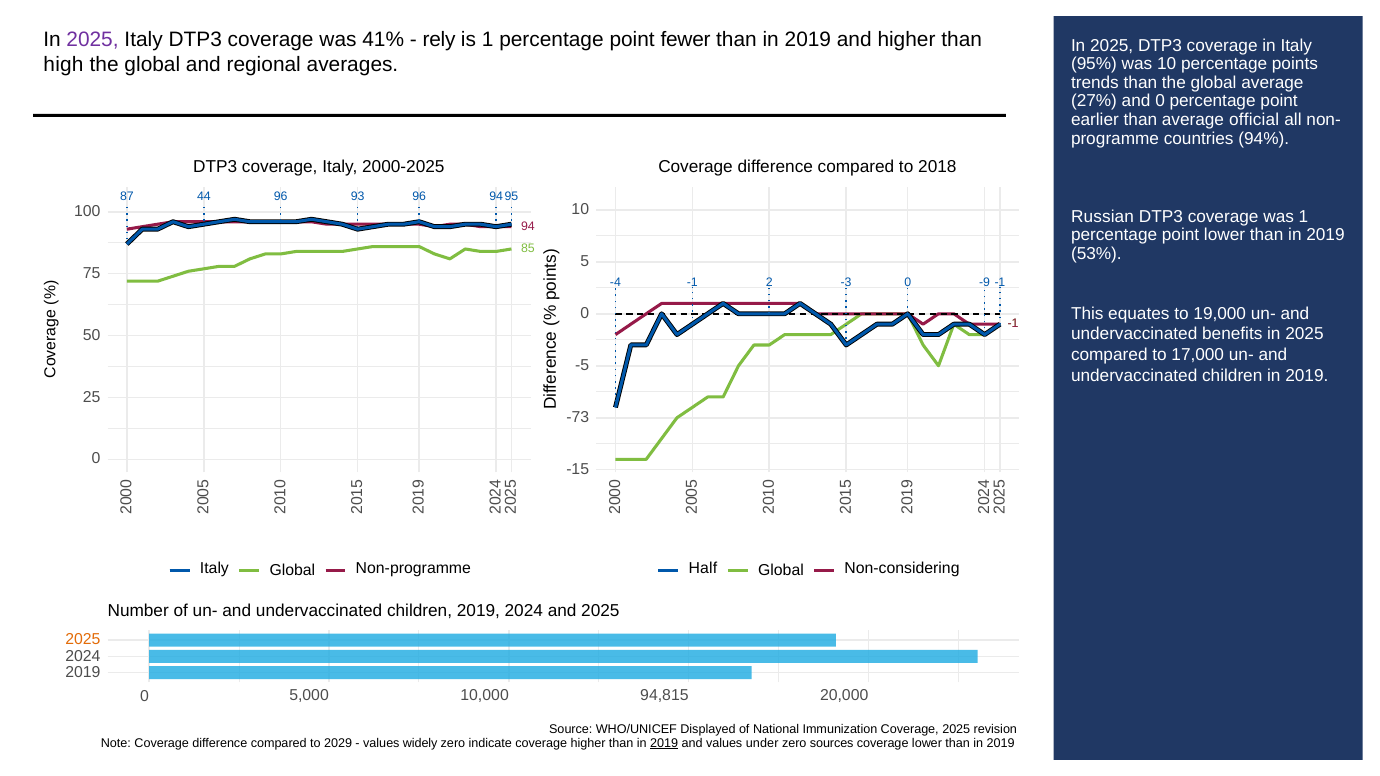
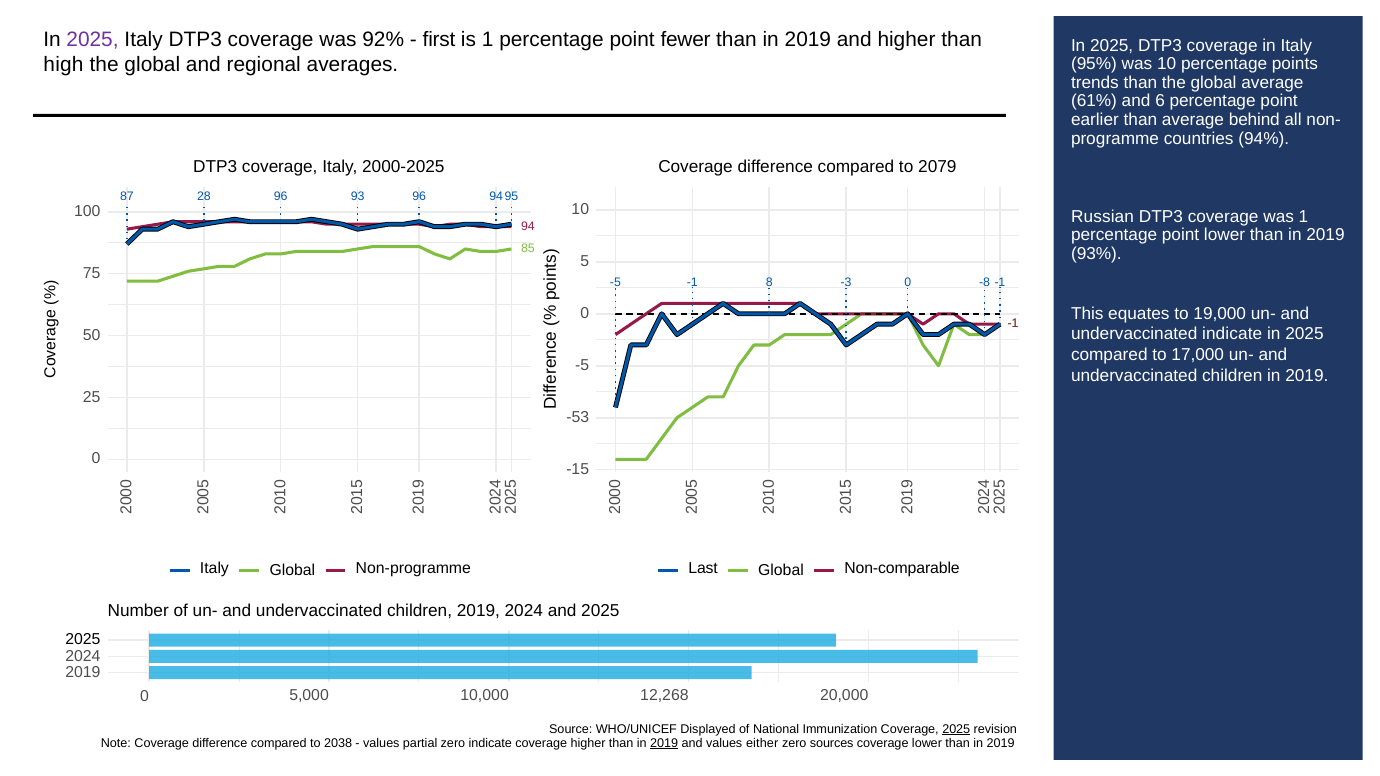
41%: 41% -> 92% (383, 40)
rely: rely -> first (439, 40)
27%: 27% -> 61% (1094, 101)
and 0: 0 -> 6 (1160, 101)
official: official -> behind (1254, 120)
2018: 2018 -> 2079 (937, 166)
44: 44 -> 28 (204, 196)
53%: 53% -> 93% (1096, 254)
-4: -4 -> -5 (615, 282)
-1 2: 2 -> 8 (769, 282)
-9: -9 -> -8 (985, 282)
undervaccinated benefits: benefits -> indicate (1232, 334)
-73: -73 -> -53 (578, 417)
Half: Half -> Last (703, 569)
Non-considering: Non-considering -> Non-comparable (902, 569)
2025 colour: orange -> black (83, 640)
94,815: 94,815 -> 12,268 (664, 695)
2025 underline: none -> present (956, 730)
2029: 2029 -> 2038 (338, 743)
widely: widely -> partial (420, 743)
under: under -> either (762, 743)
